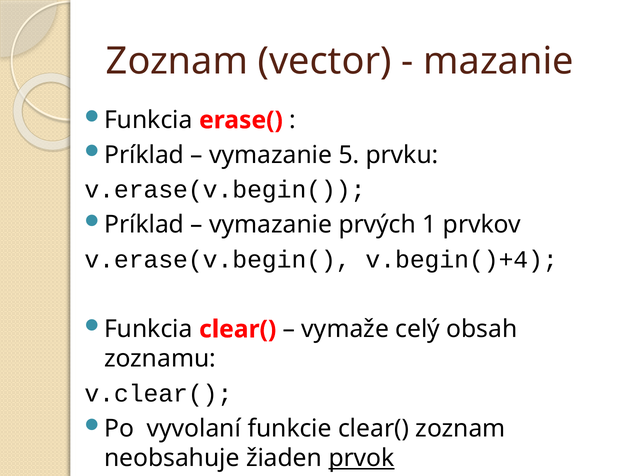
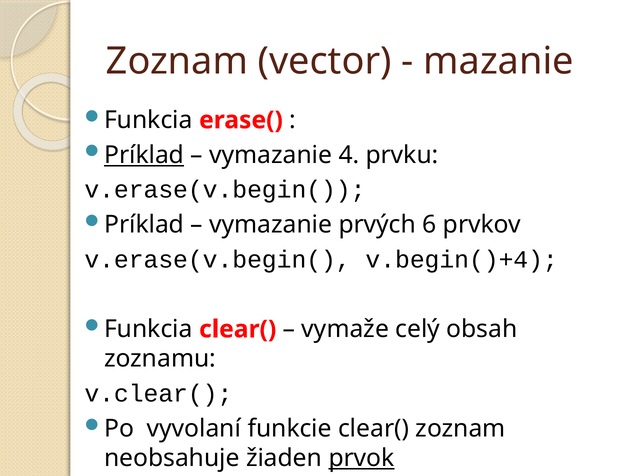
Príklad underline: none -> present (144, 155)
5: 5 -> 4 (349, 155)
1: 1 -> 6 (429, 225)
